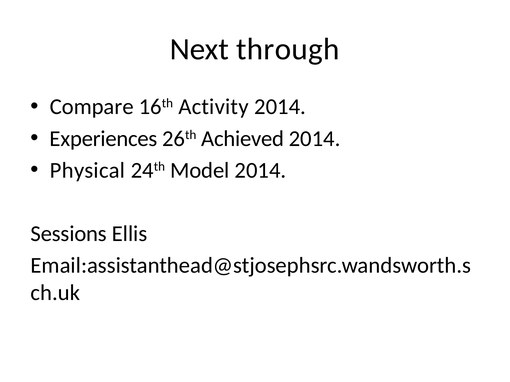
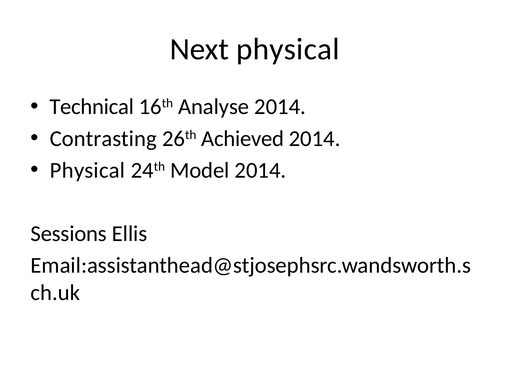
Next through: through -> physical (288, 49)
Compare: Compare -> Technical (92, 107)
Activity: Activity -> Analyse (214, 107)
Experiences: Experiences -> Contrasting (103, 139)
